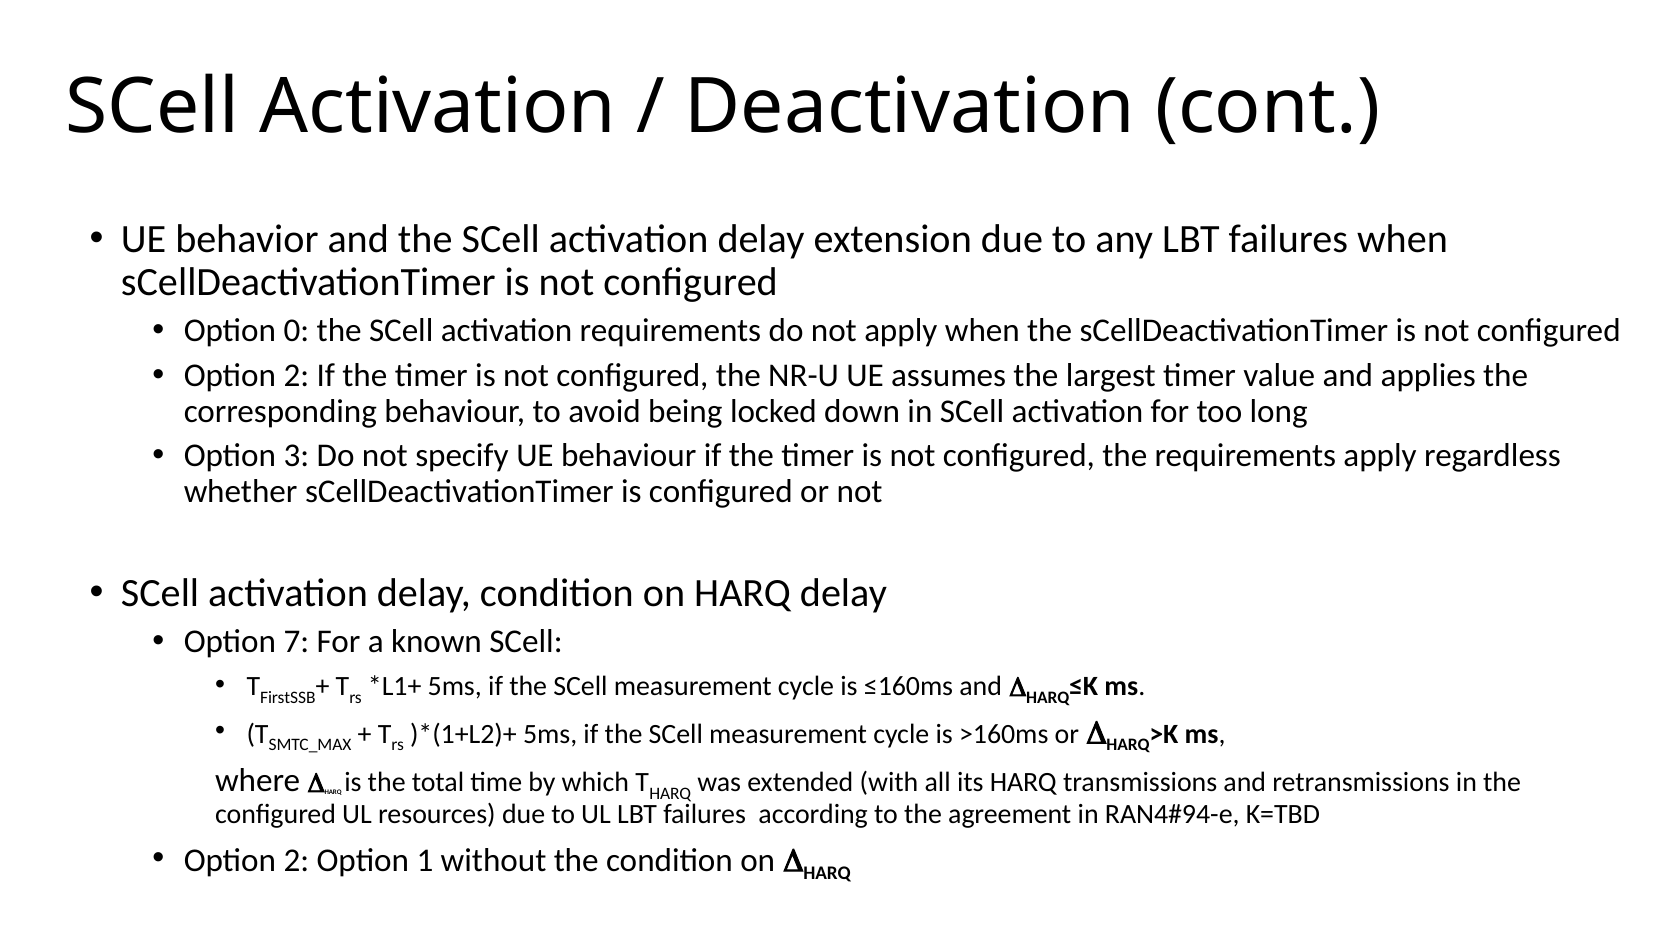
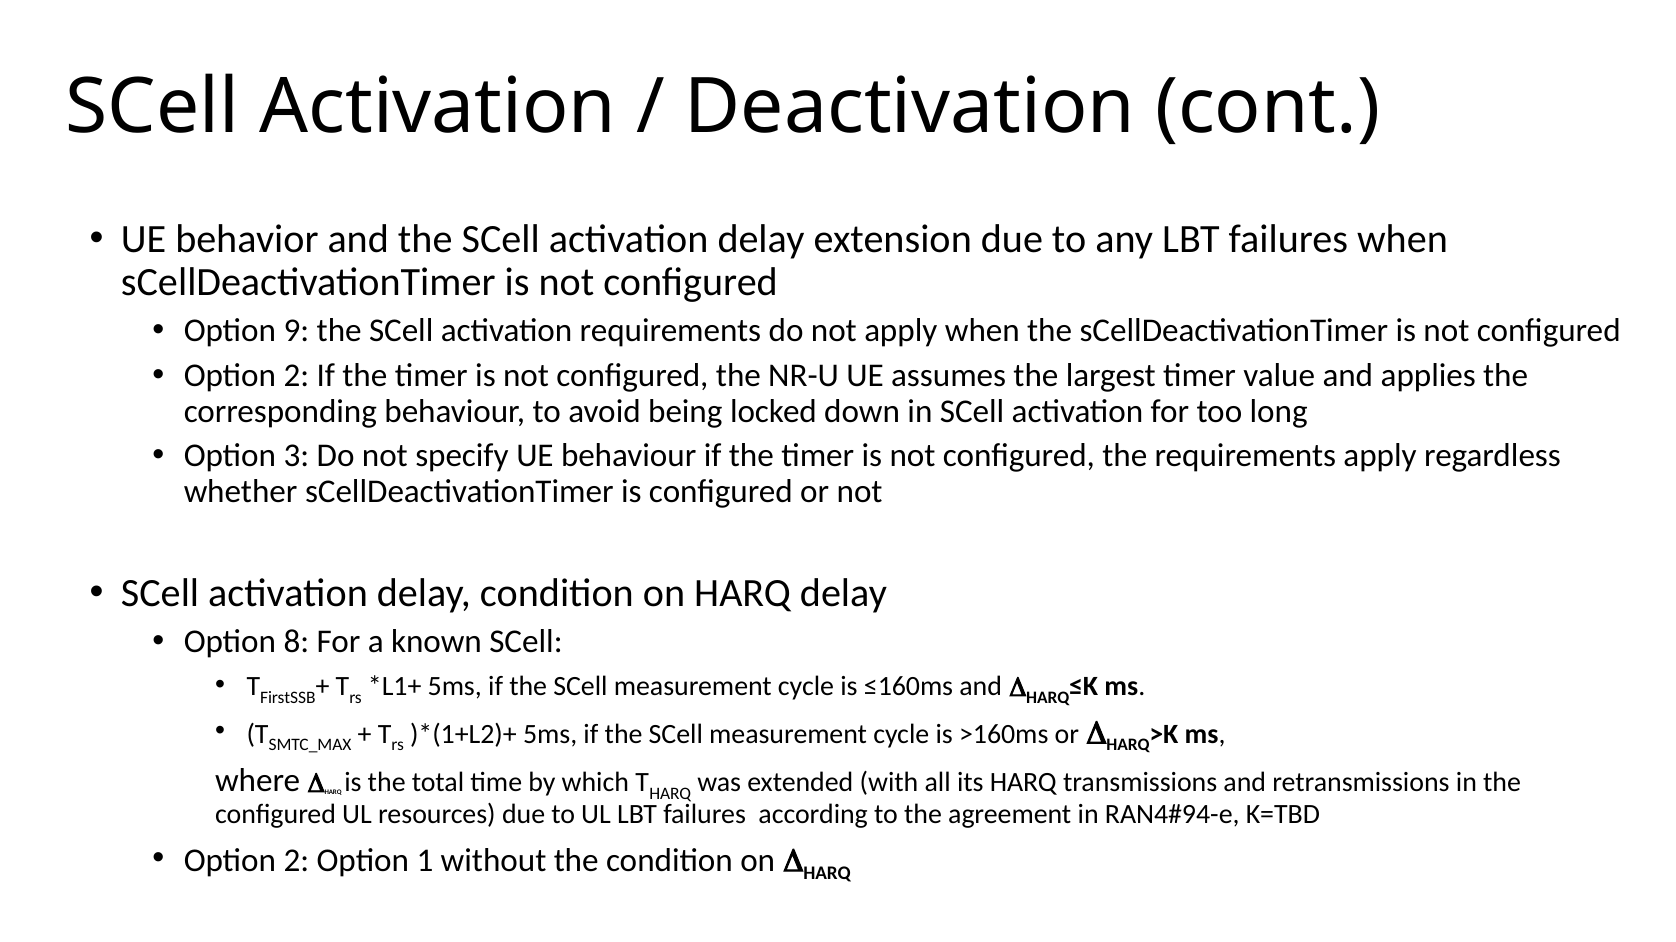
0: 0 -> 9 (296, 331)
7: 7 -> 8 (296, 642)
